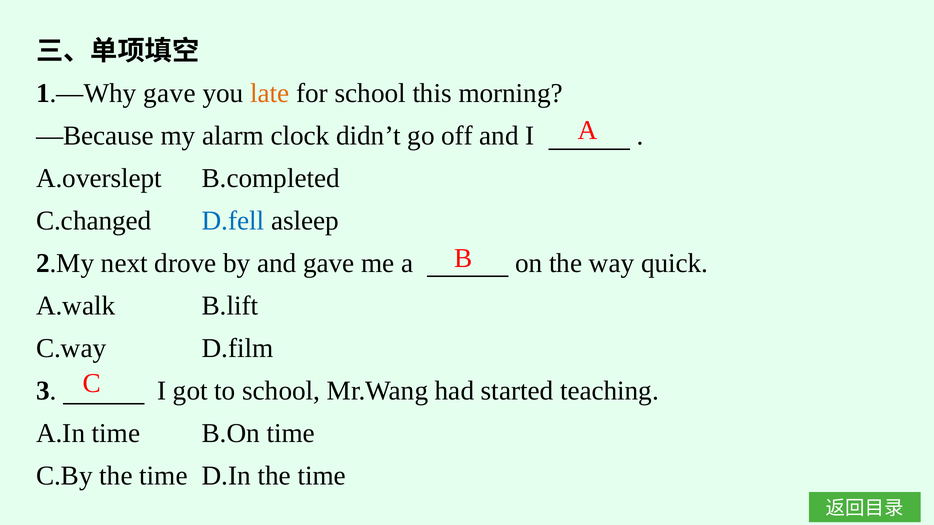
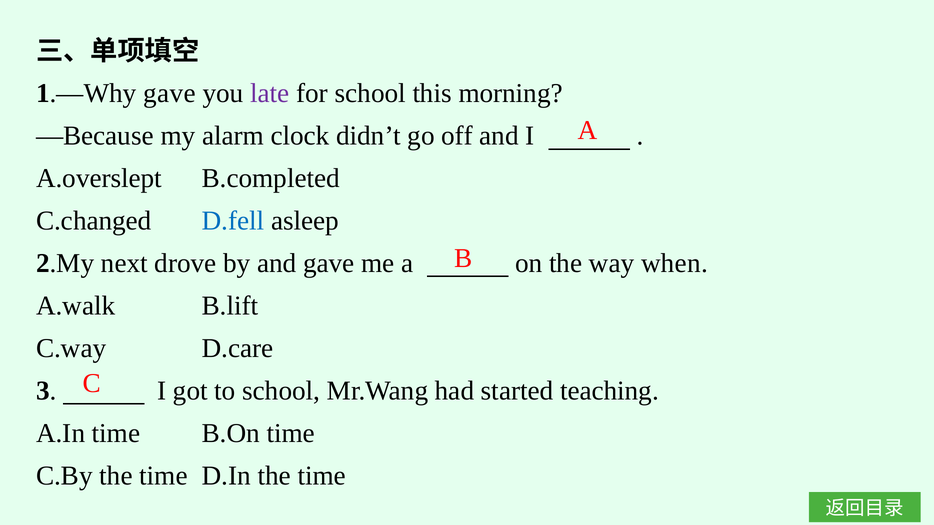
late colour: orange -> purple (270, 94)
quick: quick -> when (674, 264)
D.film: D.film -> D.care (238, 349)
